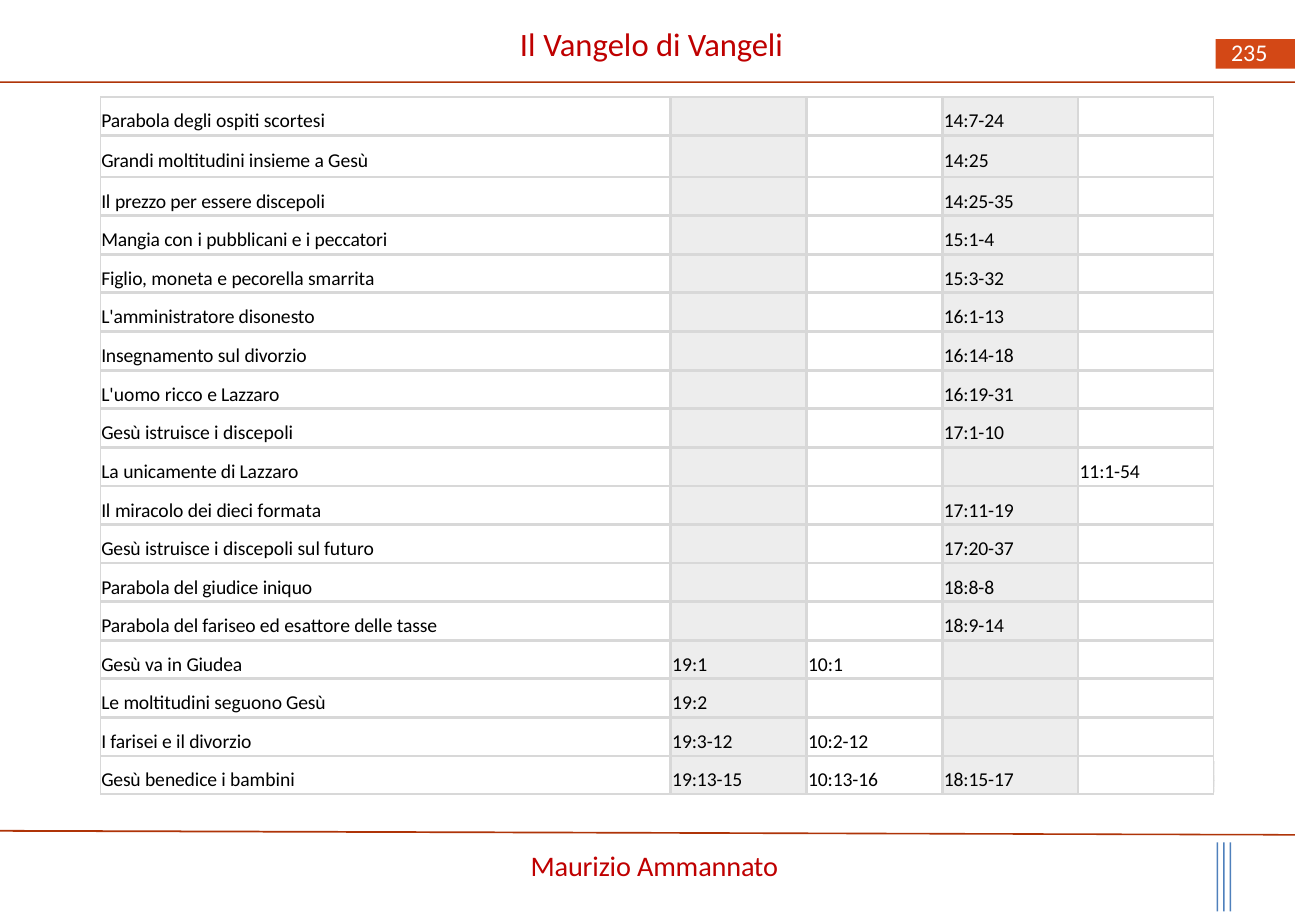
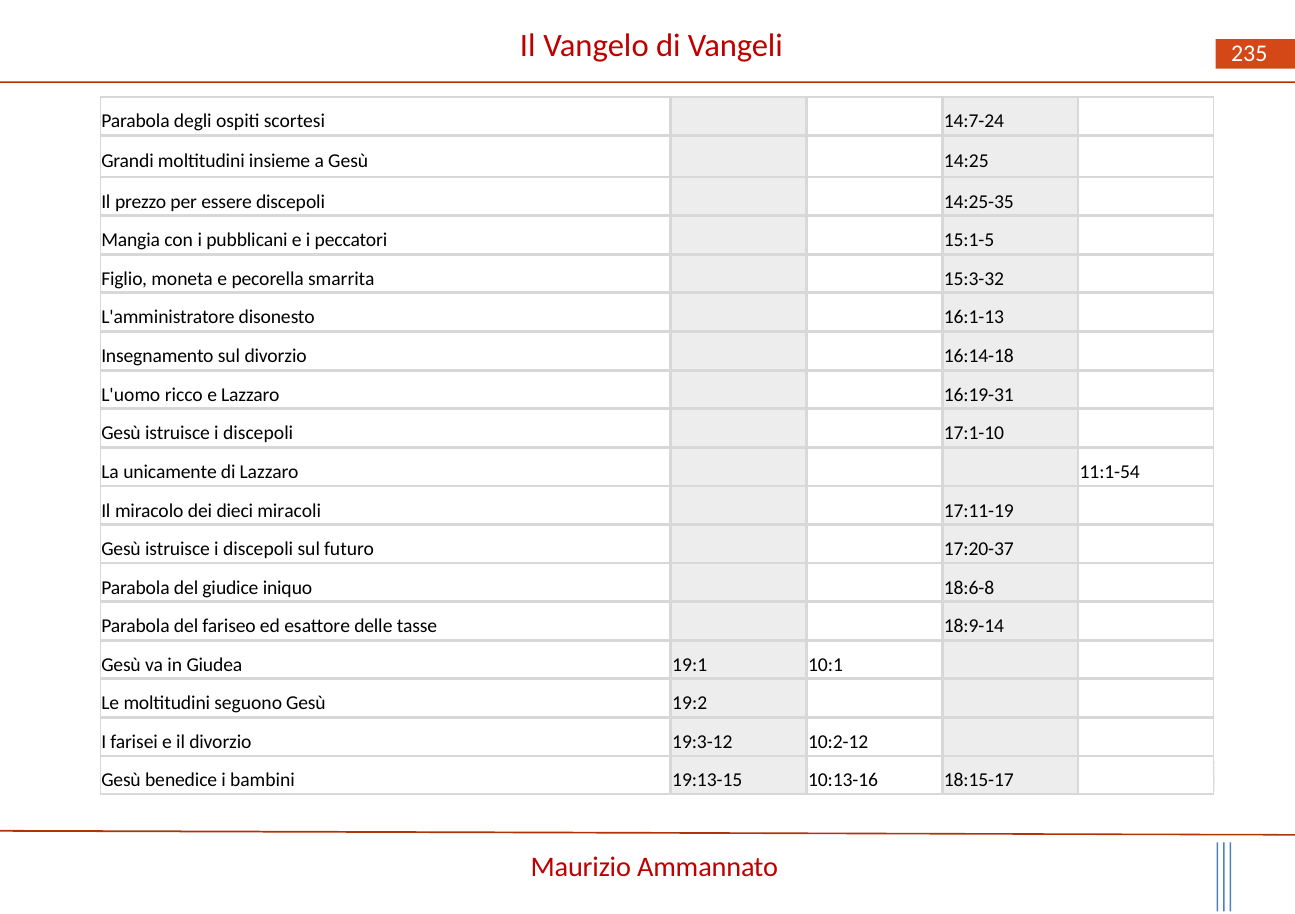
15:1-4: 15:1-4 -> 15:1-5 (969, 240)
formata: formata -> miracoli (289, 511)
18:8-8: 18:8-8 -> 18:6-8 (969, 588)
